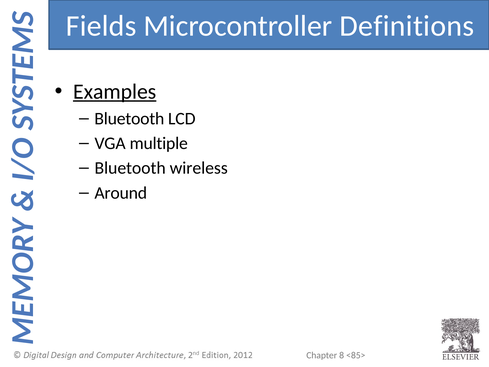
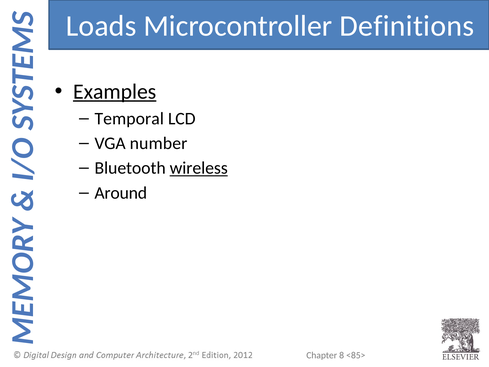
Fields: Fields -> Loads (101, 26)
Bluetooth: Bluetooth -> Temporal (129, 119)
multiple: multiple -> number (159, 143)
wireless underline: none -> present (199, 168)
